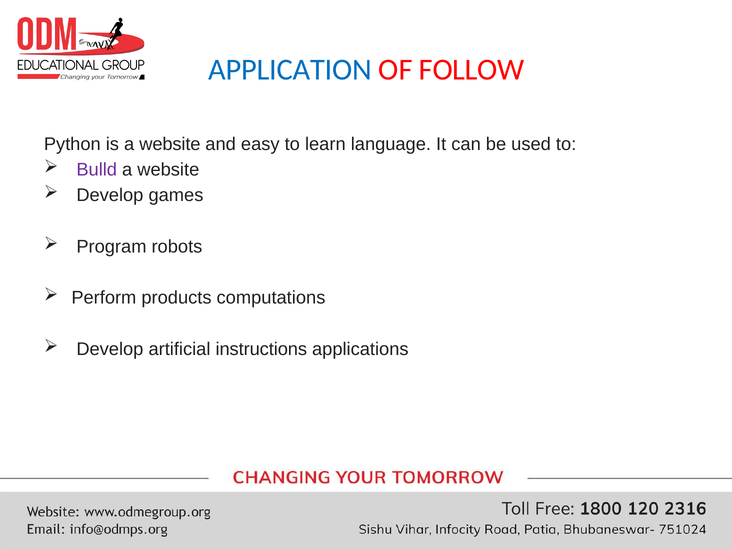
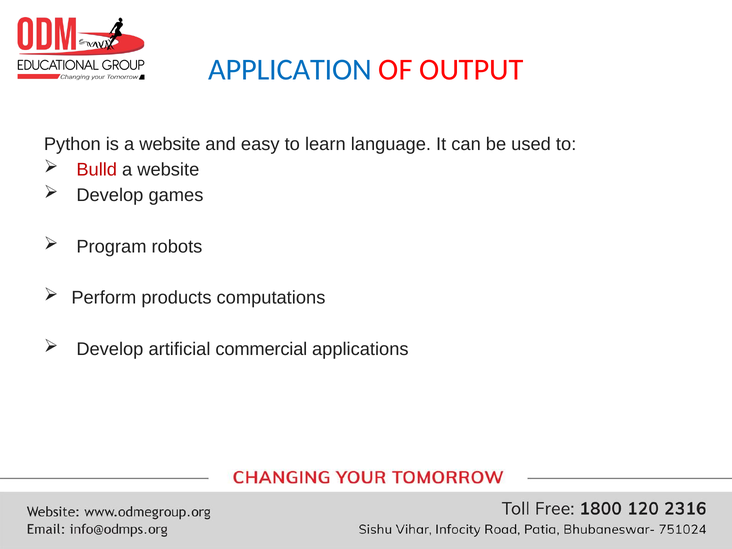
FOLLOW: FOLLOW -> OUTPUT (472, 70)
Bulld colour: purple -> red (97, 170)
instructions: instructions -> commercial (261, 349)
